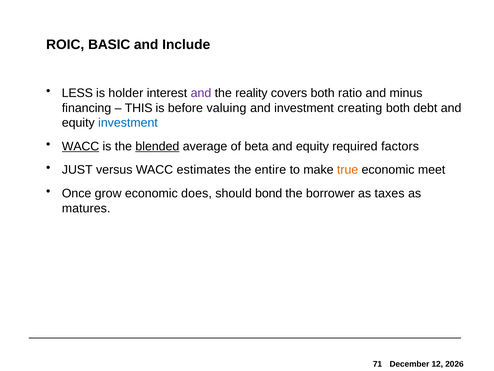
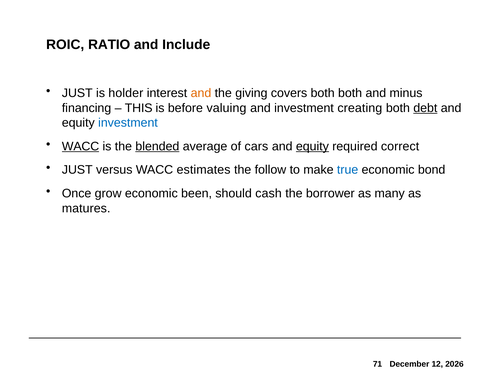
BASIC: BASIC -> RATIO (109, 45)
LESS: LESS -> JUST (77, 93)
and colour: purple -> orange (201, 93)
reality: reality -> giving (251, 93)
both ratio: ratio -> both (350, 93)
debt underline: none -> present (425, 108)
beta: beta -> cars (256, 146)
equity underline: none -> present (312, 146)
factors: factors -> correct (400, 146)
entire: entire -> follow (270, 170)
true colour: orange -> blue (348, 170)
meet: meet -> bond (432, 170)
does: does -> been (197, 193)
bond: bond -> cash (269, 193)
taxes: taxes -> many (390, 193)
